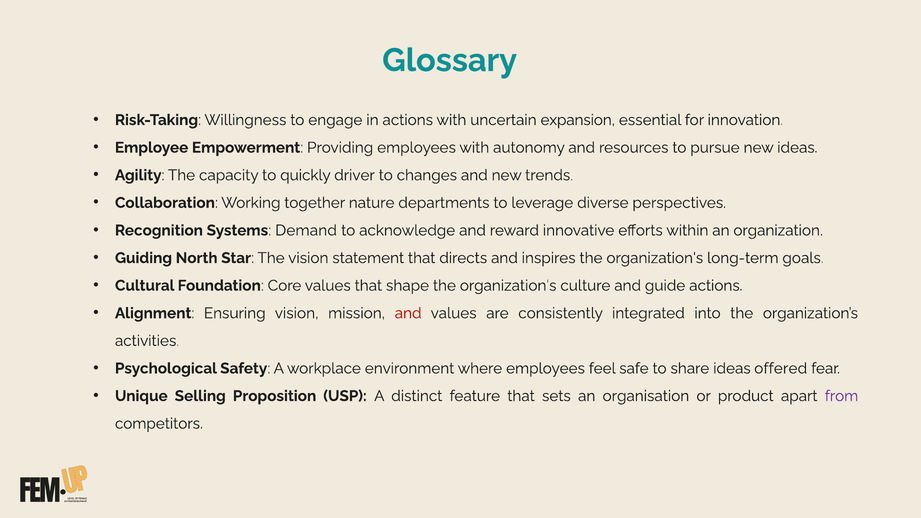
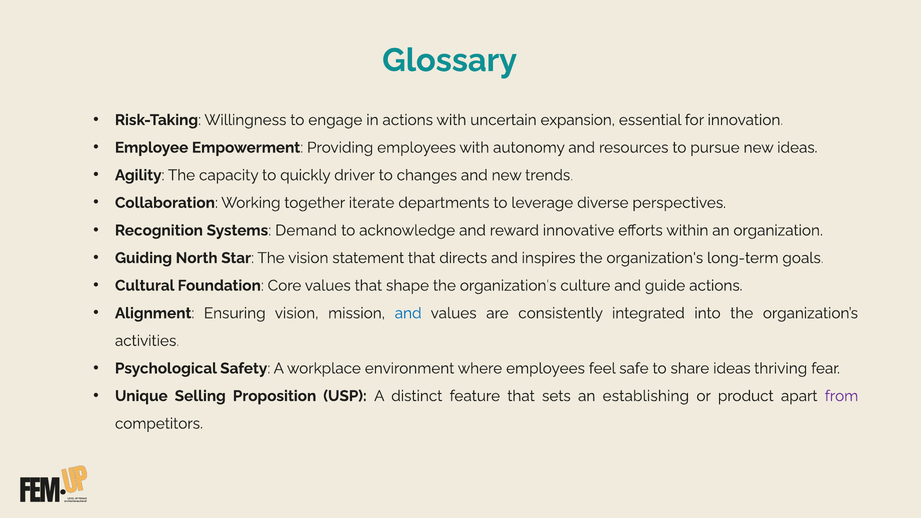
nature: nature -> iterate (372, 203)
and colour: red -> blue (408, 313)
offered: offered -> thriving (781, 368)
organisation: organisation -> establishing (646, 396)
